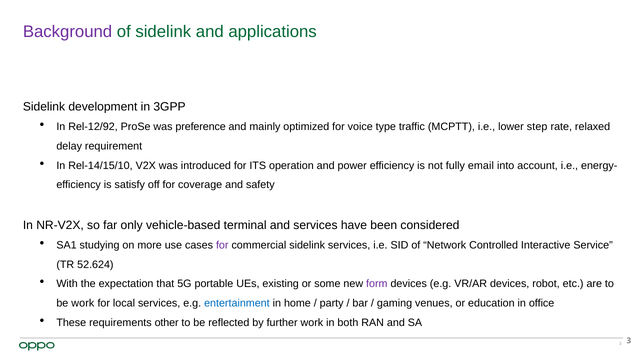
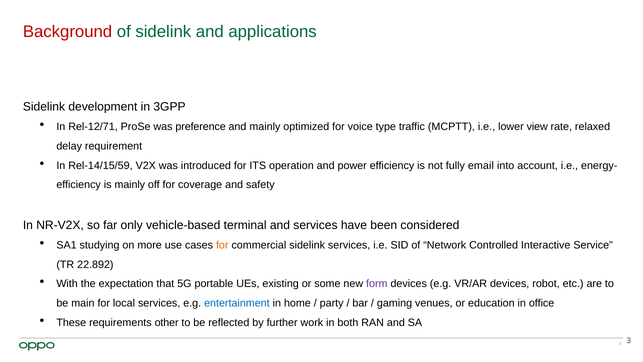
Background colour: purple -> red (68, 32)
Rel-12/92: Rel-12/92 -> Rel-12/71 (93, 127)
step: step -> view (537, 127)
Rel-14/15/10: Rel-14/15/10 -> Rel-14/15/59 (100, 165)
is satisfy: satisfy -> mainly (130, 185)
for colour: purple -> orange (222, 245)
52.624: 52.624 -> 22.892 (95, 264)
be work: work -> main (83, 303)
